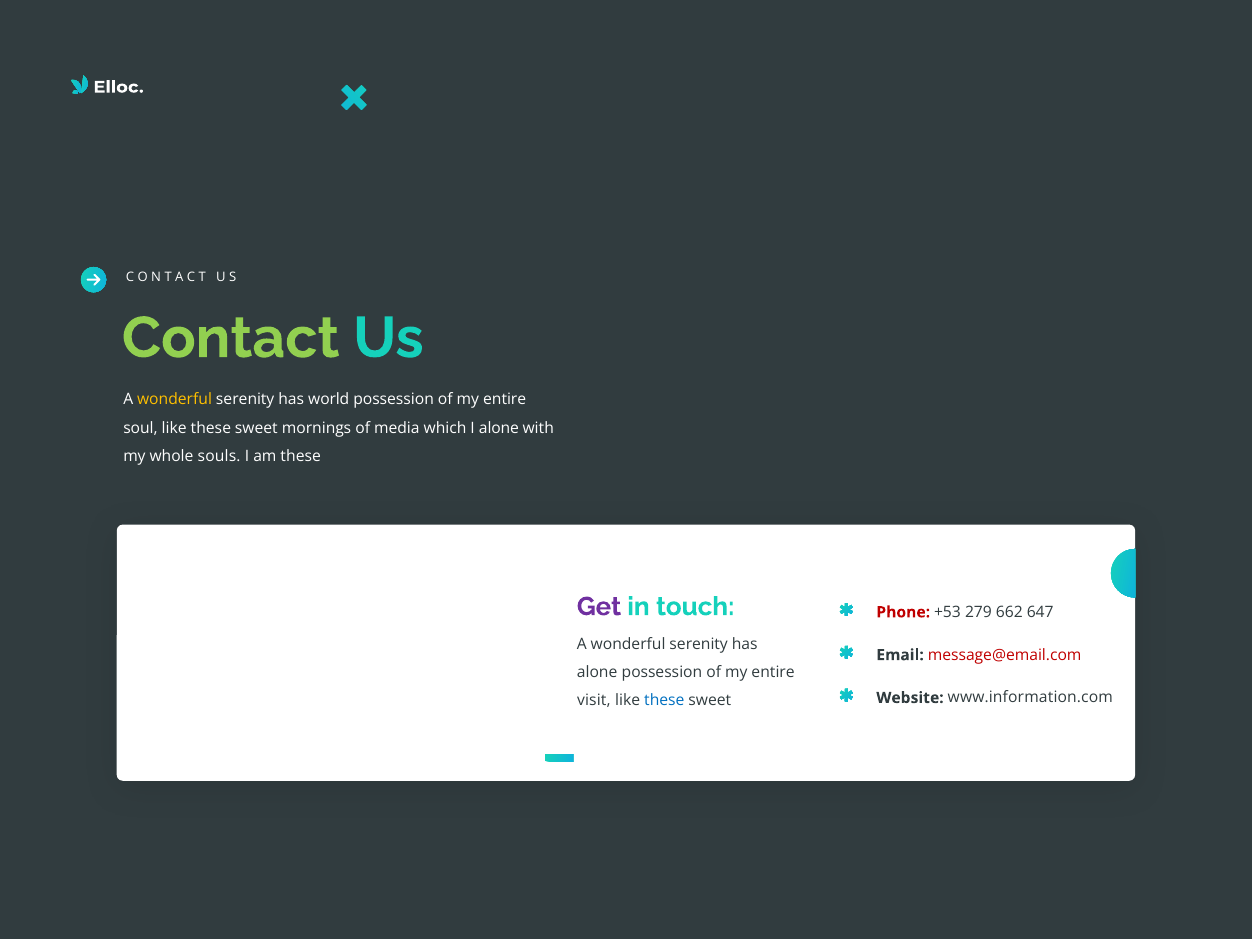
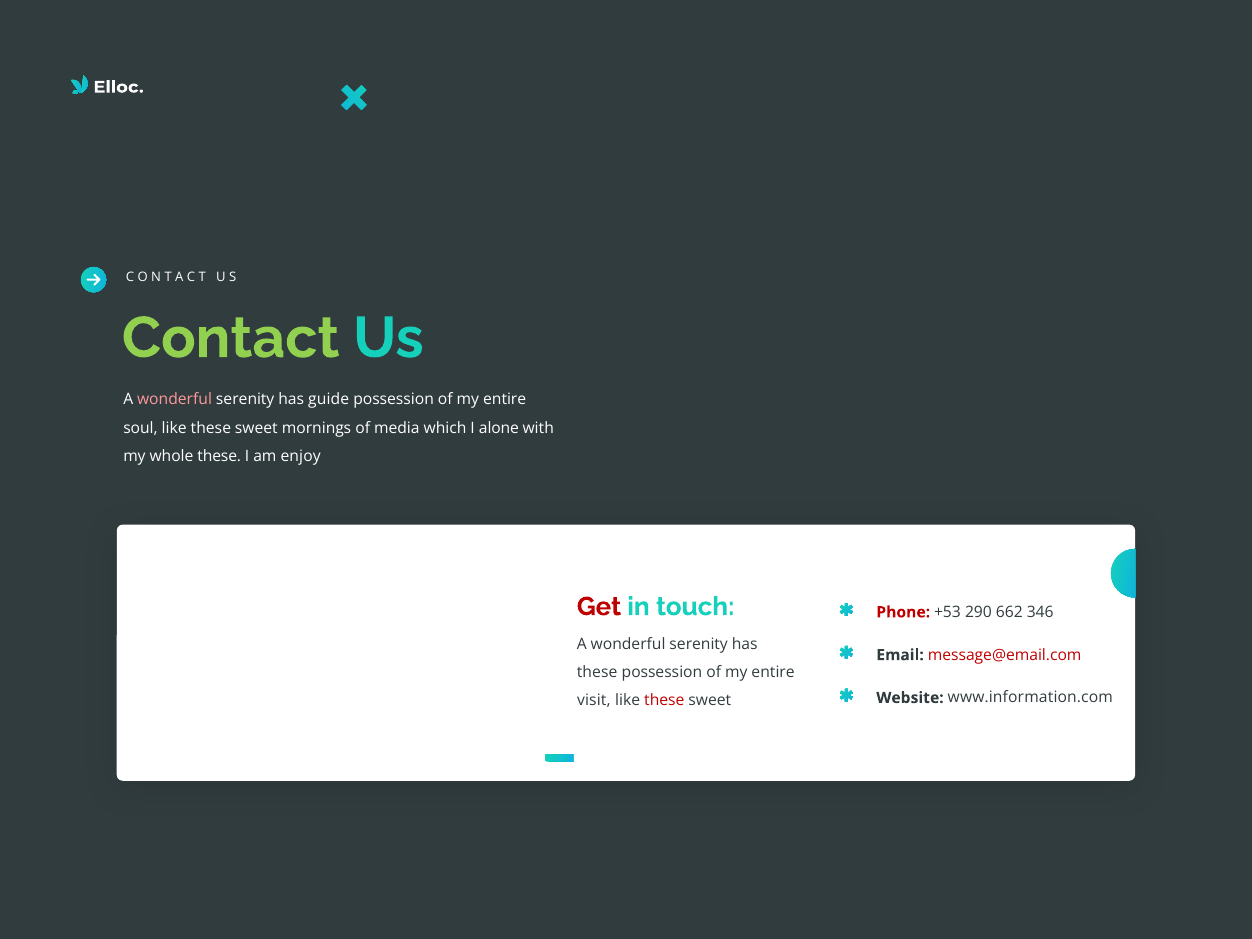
wonderful colour: yellow -> pink (175, 400)
world: world -> guide (329, 400)
whole souls: souls -> these (219, 456)
am these: these -> enjoy (301, 456)
Get colour: purple -> red (599, 607)
279: 279 -> 290 (978, 612)
647: 647 -> 346 (1040, 612)
alone: alone -> these (597, 672)
these colour: blue -> red (664, 701)
